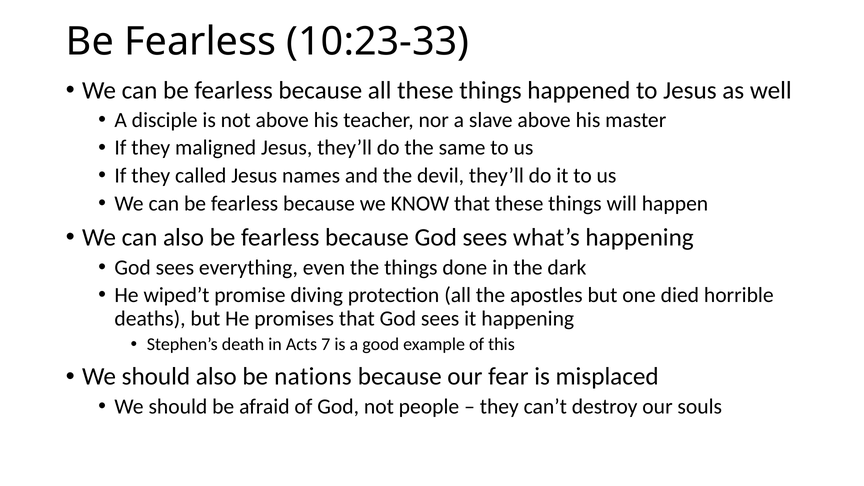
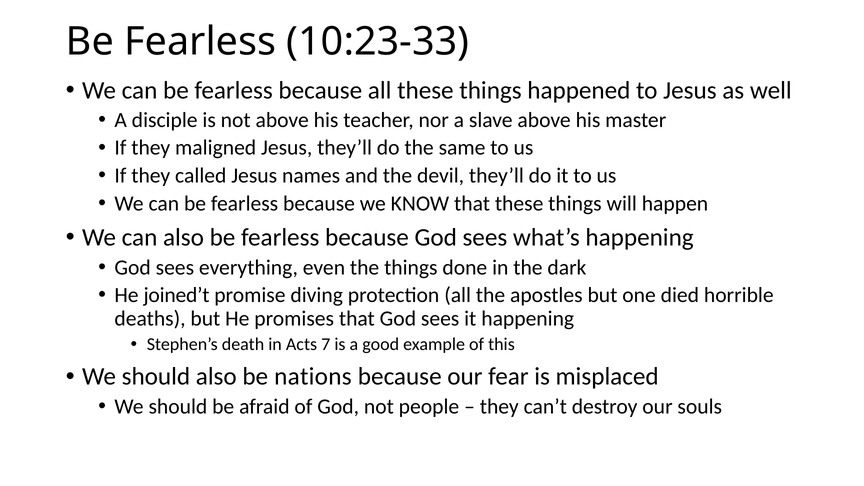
wiped’t: wiped’t -> joined’t (177, 295)
